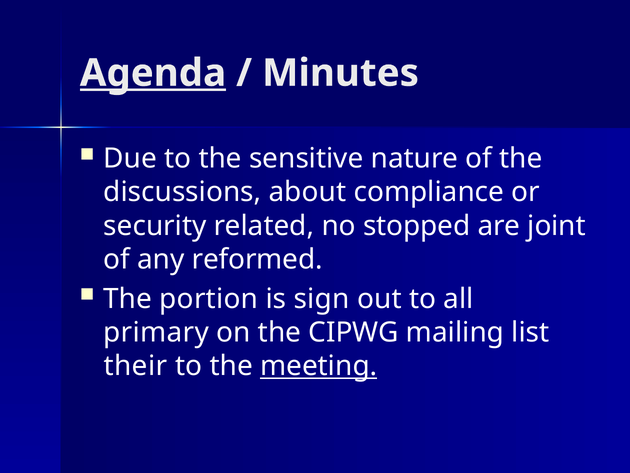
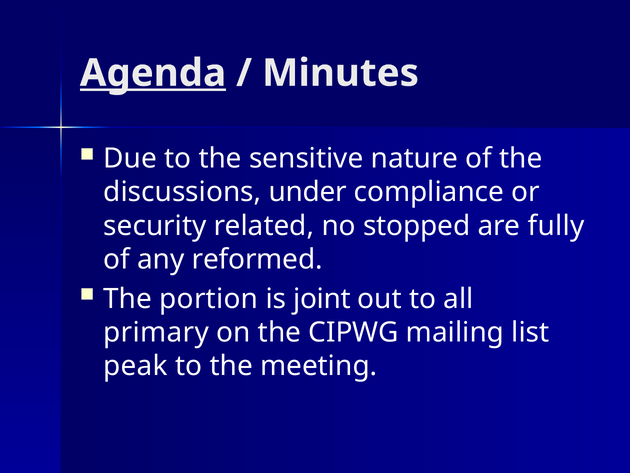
about: about -> under (308, 192)
joint: joint -> fully (556, 226)
sign: sign -> joint (322, 298)
their: their -> peak (136, 366)
meeting underline: present -> none (319, 366)
